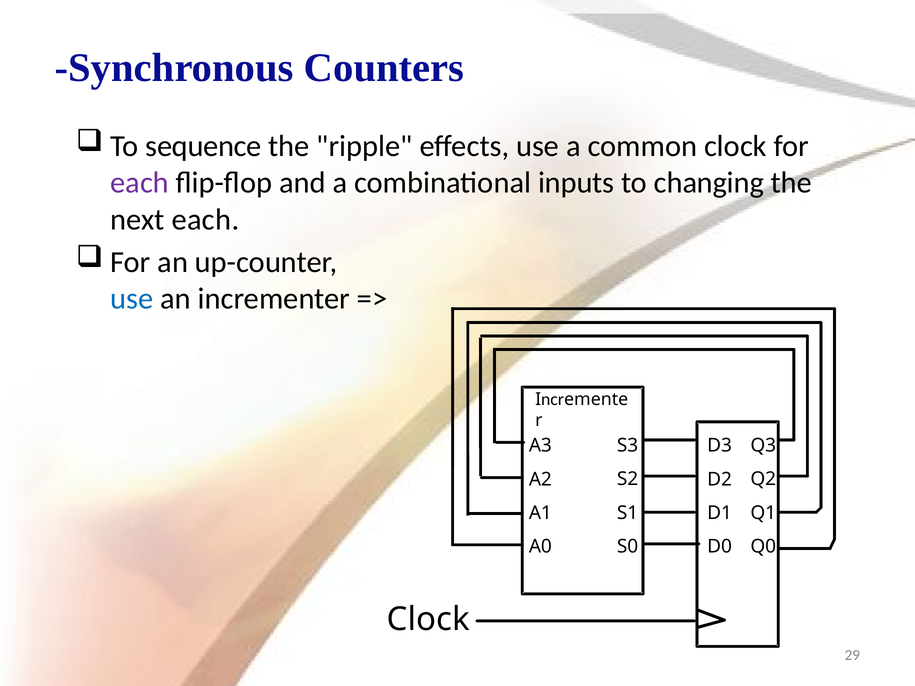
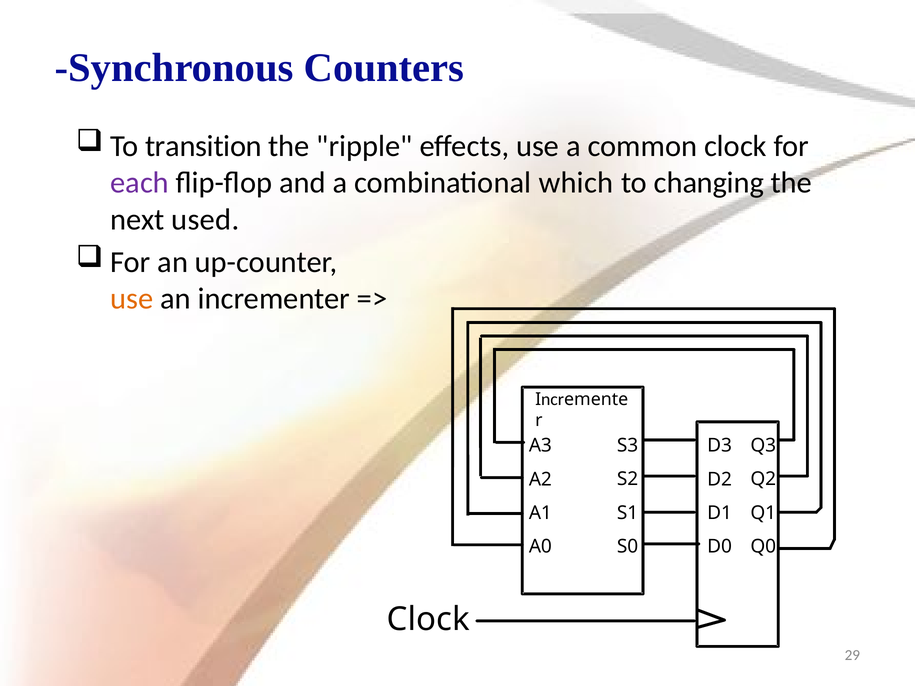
sequence: sequence -> transition (204, 146)
inputs: inputs -> which (576, 183)
next each: each -> used (205, 220)
use colour: blue -> orange (132, 299)
